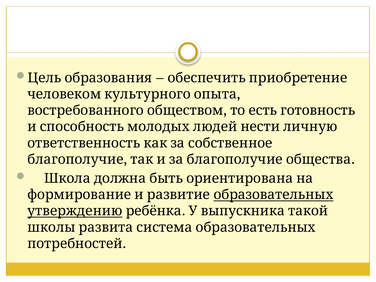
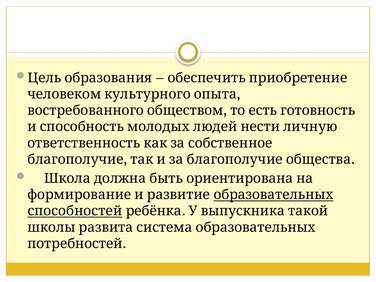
утверждению: утверждению -> способностей (75, 211)
